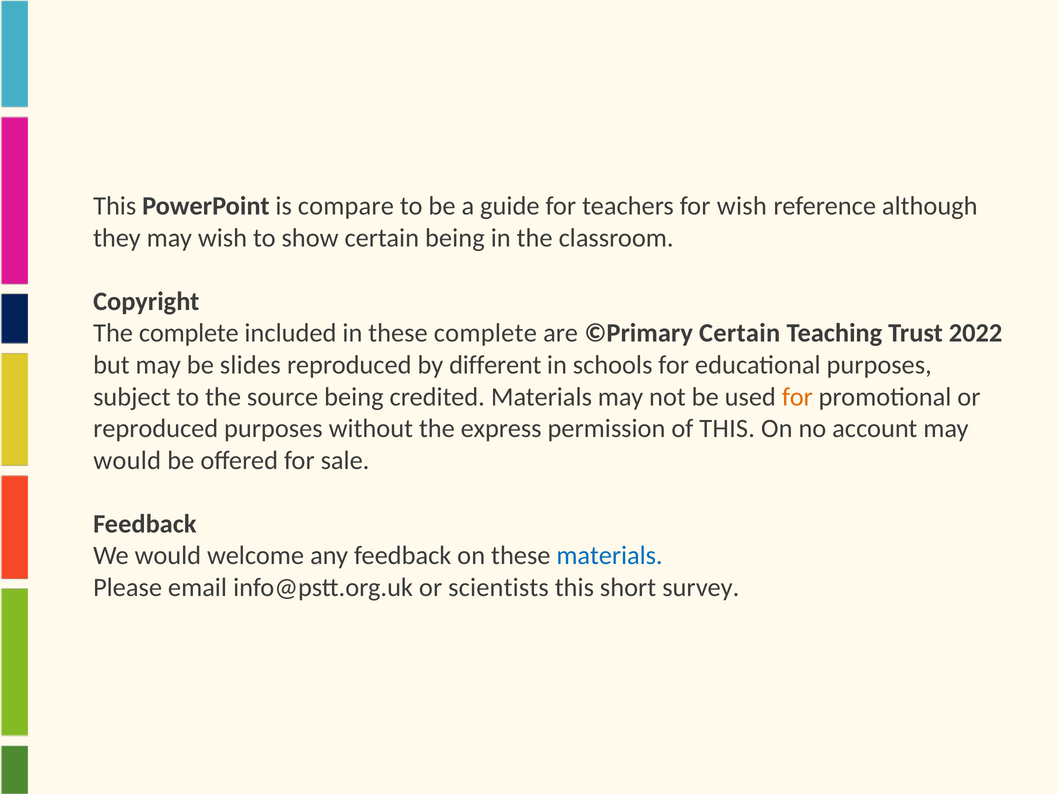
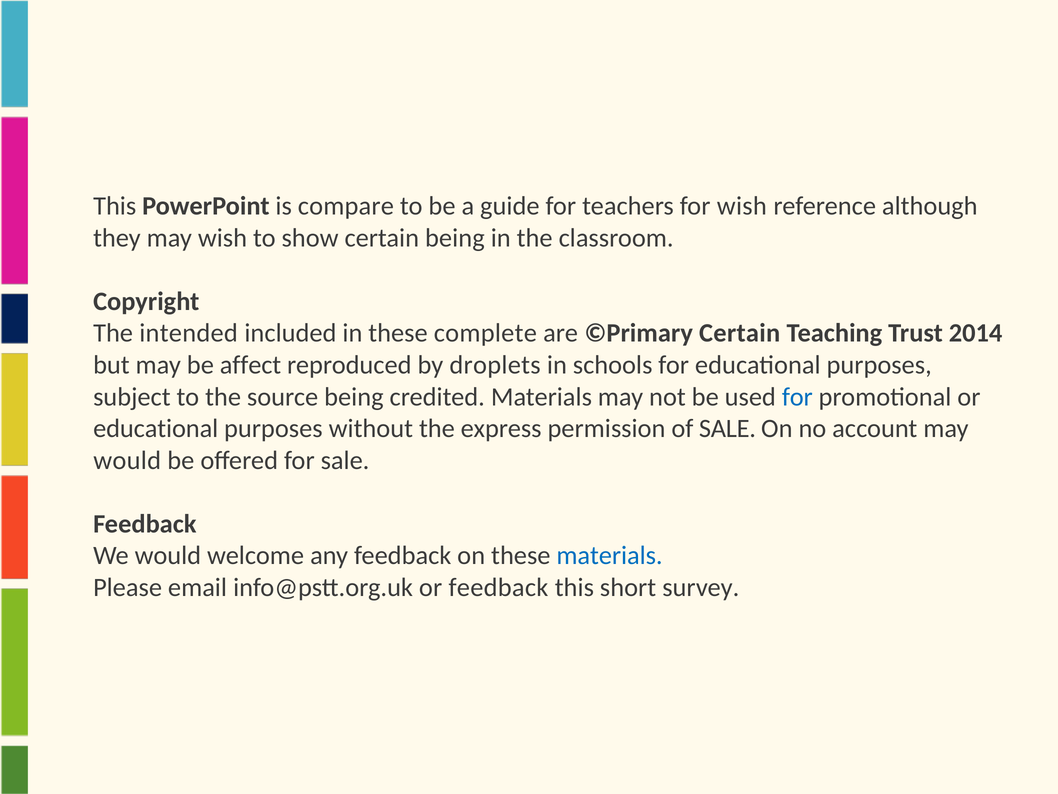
The complete: complete -> intended (189, 333)
2022: 2022 -> 2014 (976, 333)
slides: slides -> affect (250, 365)
different: different -> droplets (495, 365)
for colour: orange -> blue (797, 397)
reproduced: reproduced -> educational (156, 428)
of THIS: THIS -> SALE (727, 428)
or scientists: scientists -> feedback (498, 587)
